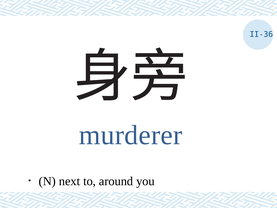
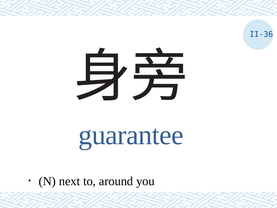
murderer: murderer -> guarantee (131, 135)
